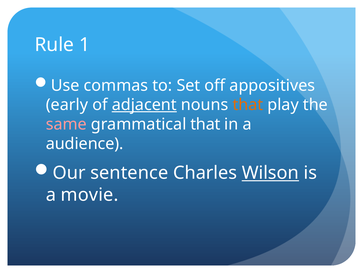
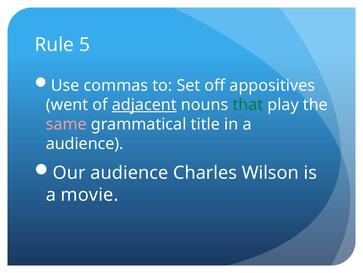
1: 1 -> 5 (85, 45)
early: early -> went (67, 105)
that colour: orange -> green (248, 105)
grammatical that: that -> title (205, 124)
Our sentence: sentence -> audience (129, 172)
Wilson underline: present -> none (270, 172)
